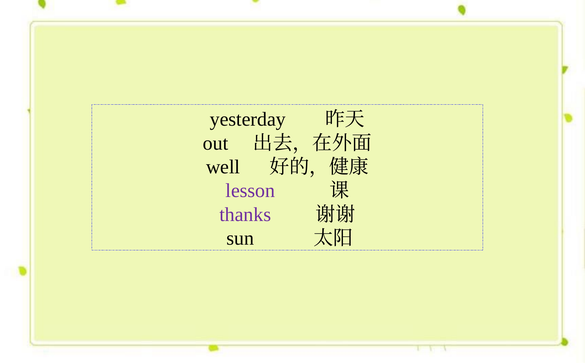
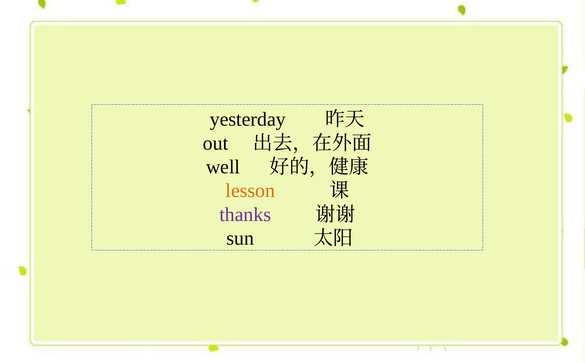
lesson colour: purple -> orange (250, 191)
